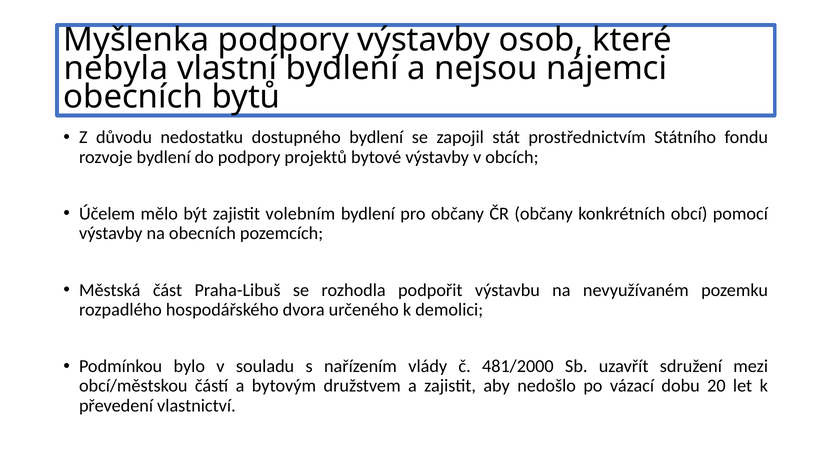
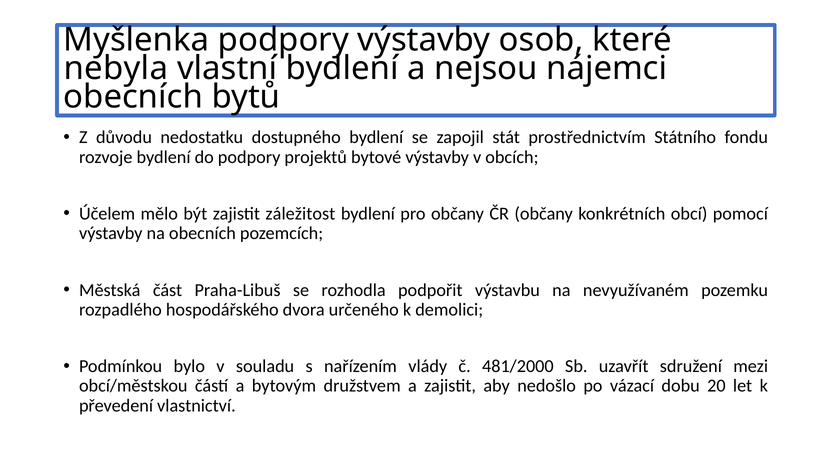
volebním: volebním -> záležitost (300, 214)
